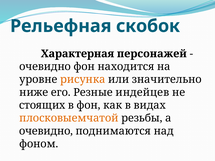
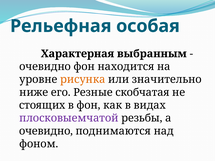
скобок: скобок -> особая (148, 26)
персонажей: персонажей -> выбранным (152, 54)
индейцев: индейцев -> скобчатая (142, 92)
плосковыемчатой colour: orange -> purple (69, 118)
